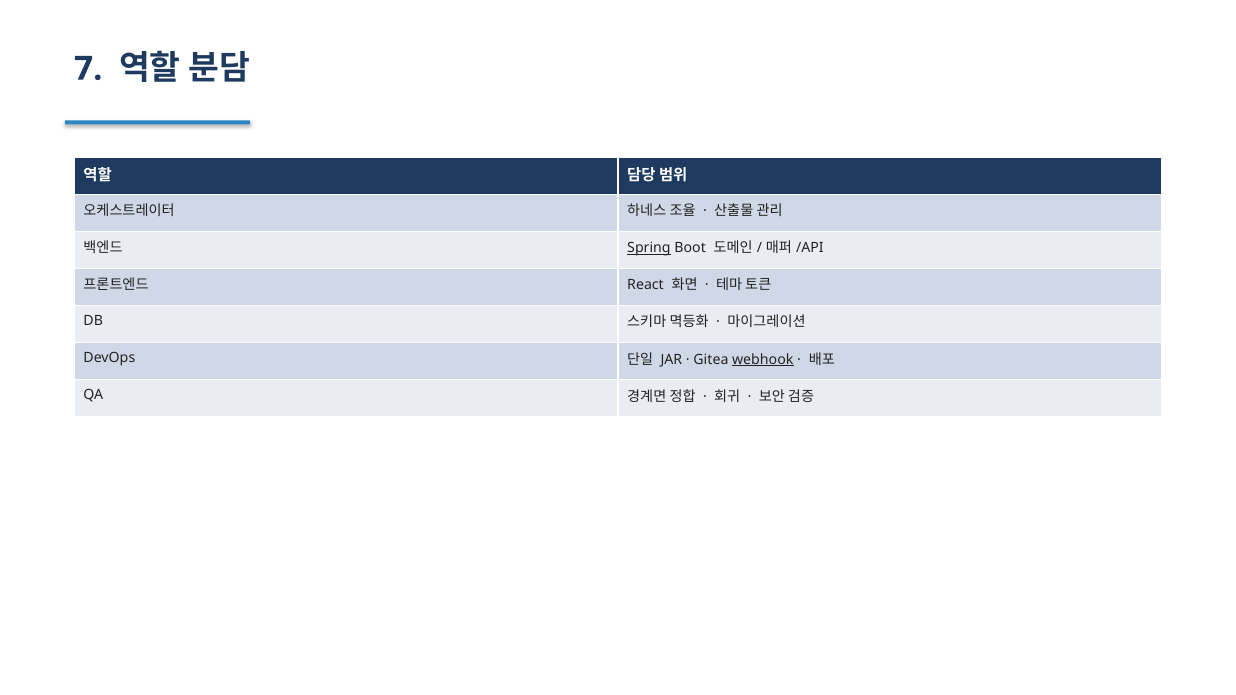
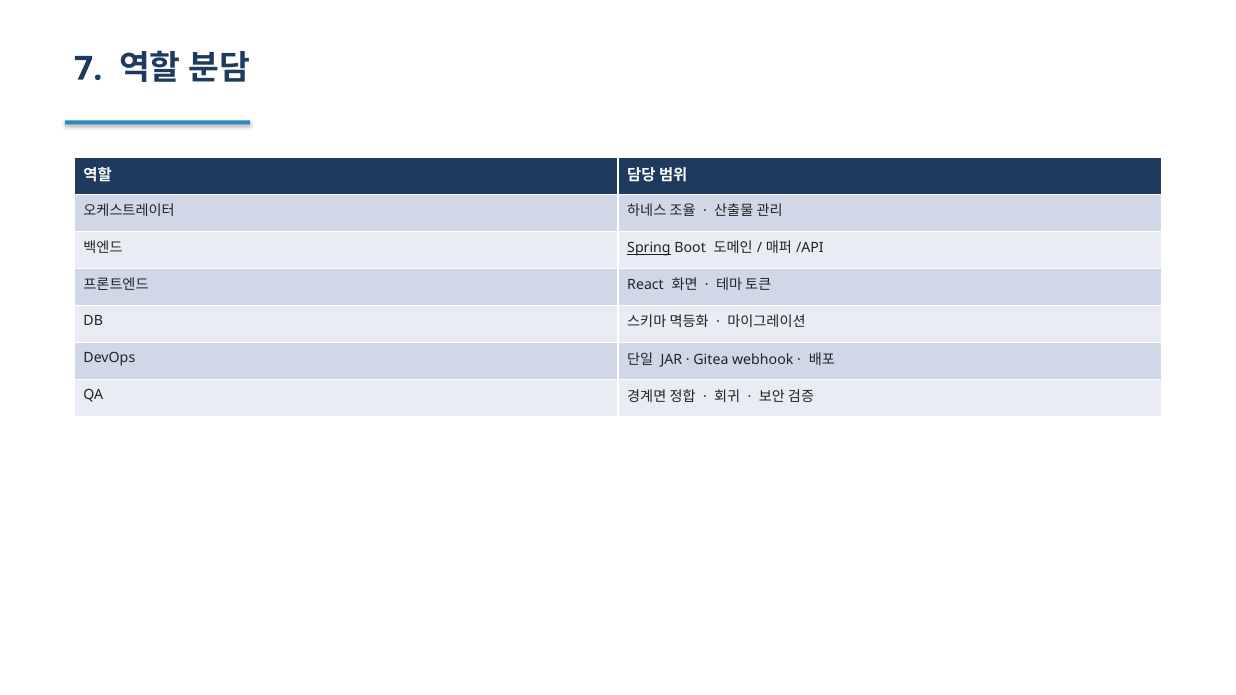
webhook underline: present -> none (763, 359)
